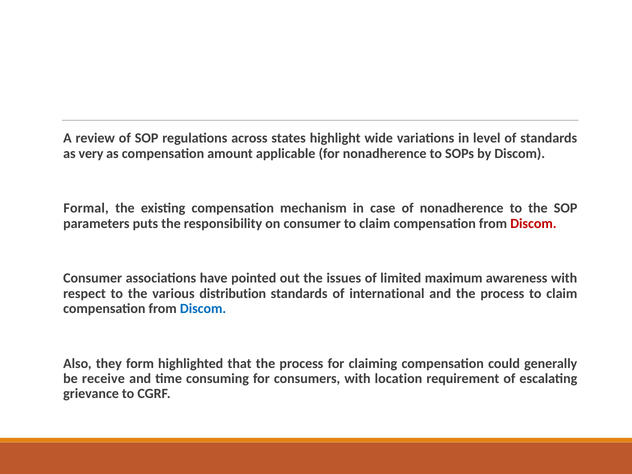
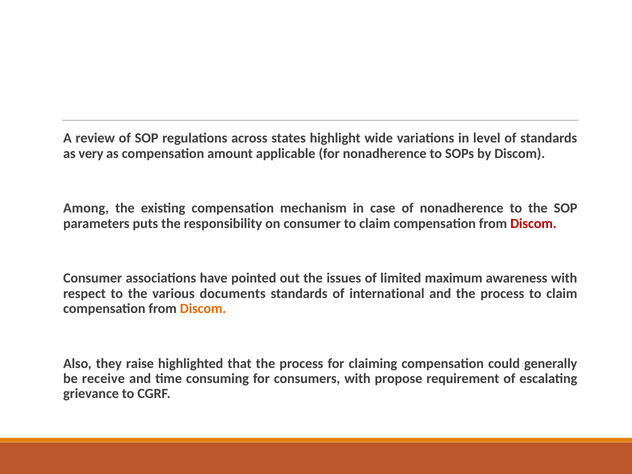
Formal: Formal -> Among (86, 208)
distribution: distribution -> documents (233, 293)
Discom colour: blue -> orange (203, 309)
form: form -> raise (140, 363)
location: location -> propose (399, 379)
